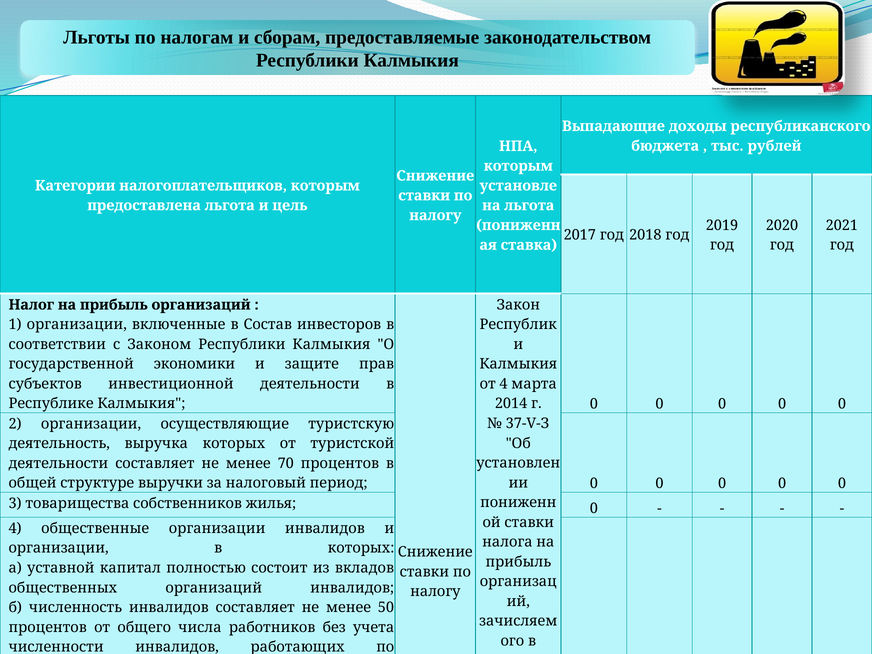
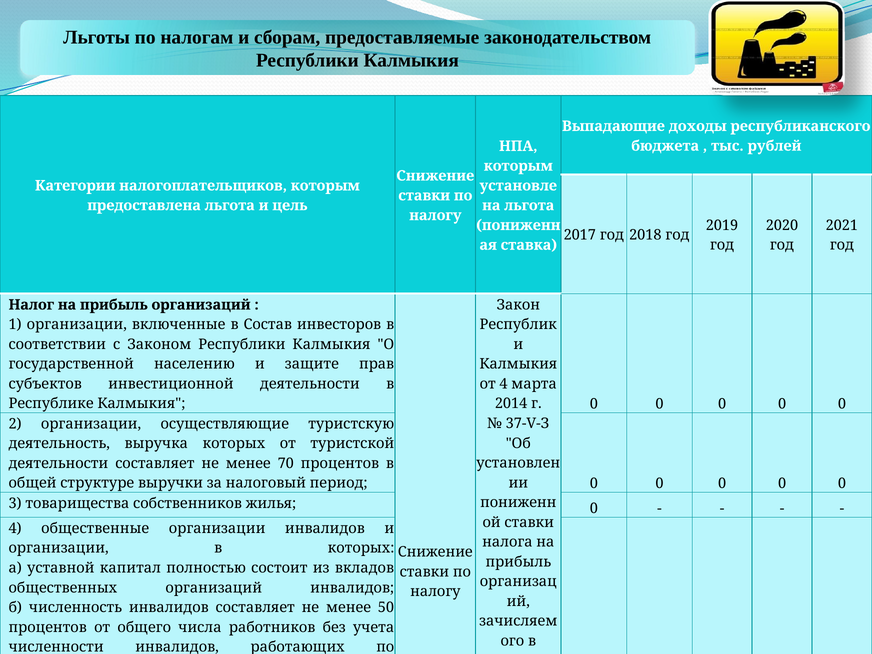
экономики: экономики -> населению (194, 364)
